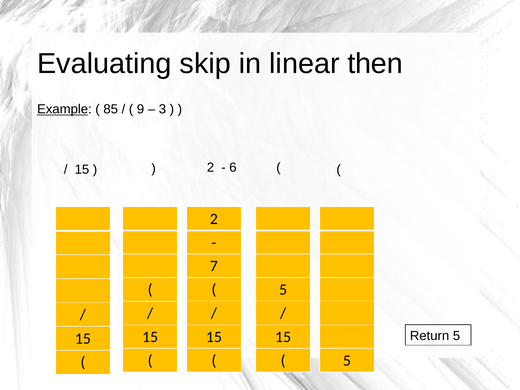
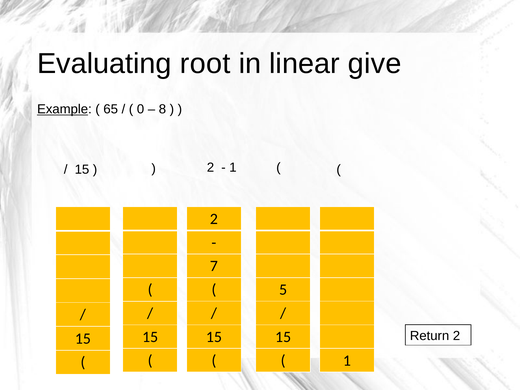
skip: skip -> root (205, 64)
then: then -> give (375, 64)
85: 85 -> 65 (111, 109)
9: 9 -> 0 (141, 109)
3: 3 -> 8 (162, 109)
6: 6 -> 1 (233, 168)
Return 5: 5 -> 2 (457, 336)
5: 5 -> 1 (347, 360)
